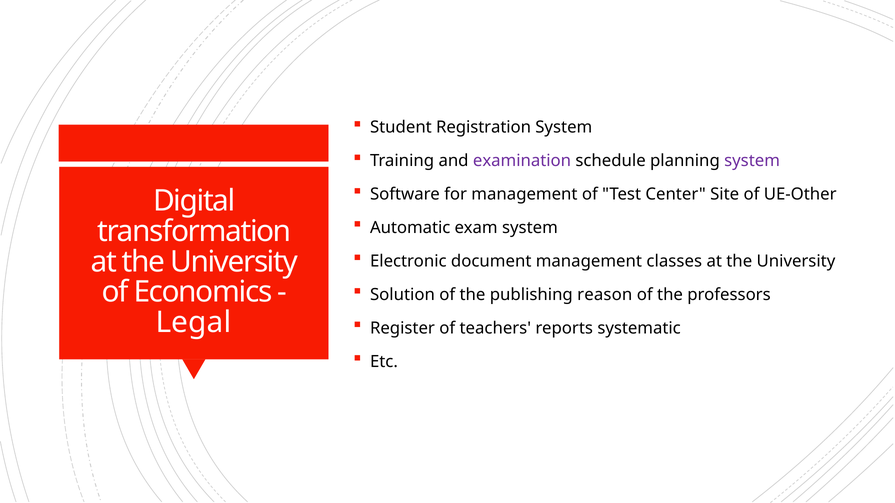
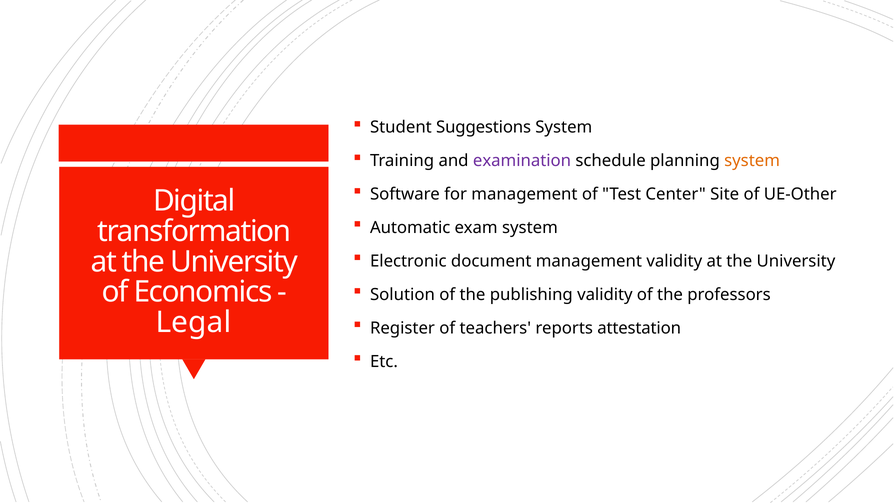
Registration: Registration -> Suggestions (484, 127)
system colour: purple -> orange (752, 161)
management classes: classes -> validity (674, 261)
publishing reason: reason -> validity (605, 295)
systematic: systematic -> attestation (639, 328)
